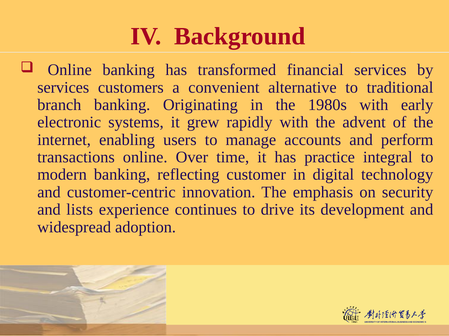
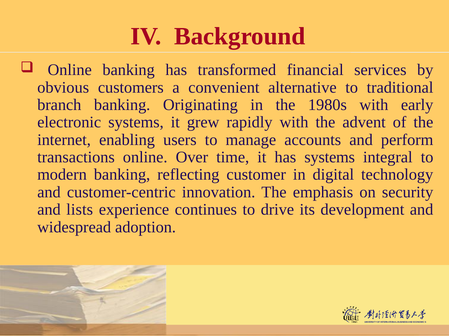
services: services -> obvious (63, 88)
has practice: practice -> systems (330, 158)
